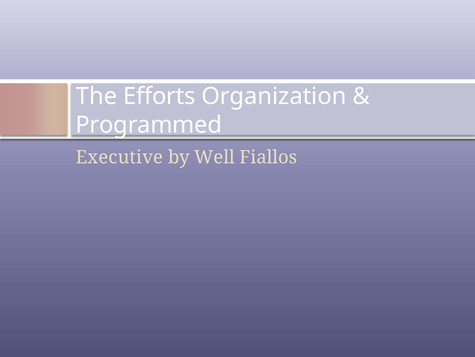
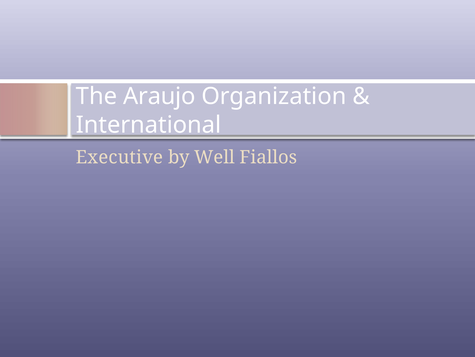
Efforts: Efforts -> Araujo (159, 96)
Programmed: Programmed -> International (149, 125)
